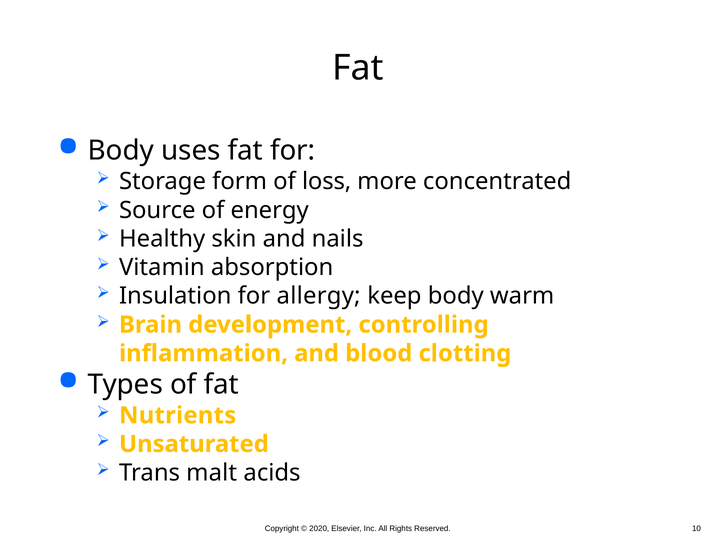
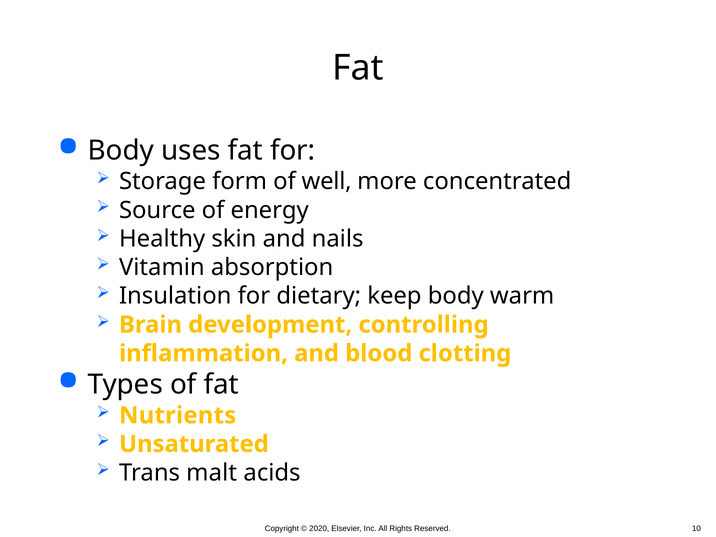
loss: loss -> well (327, 182)
allergy: allergy -> dietary (319, 296)
